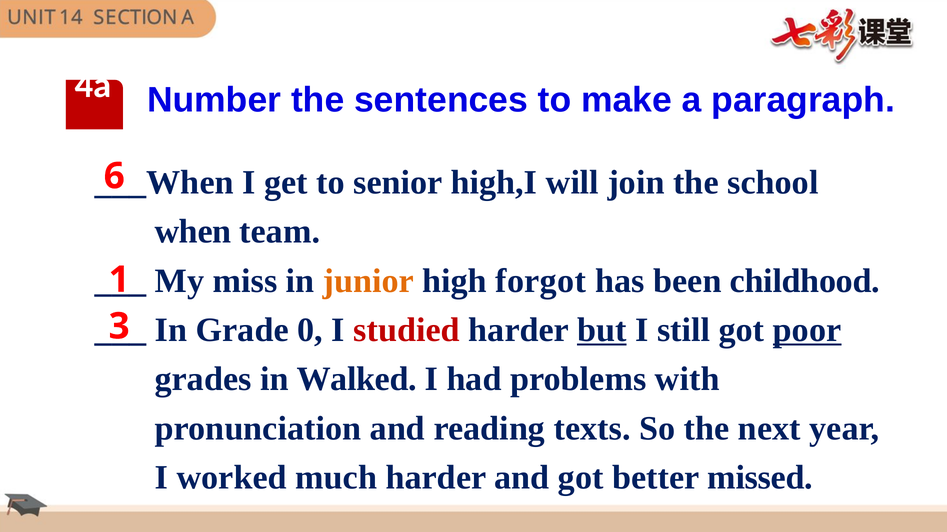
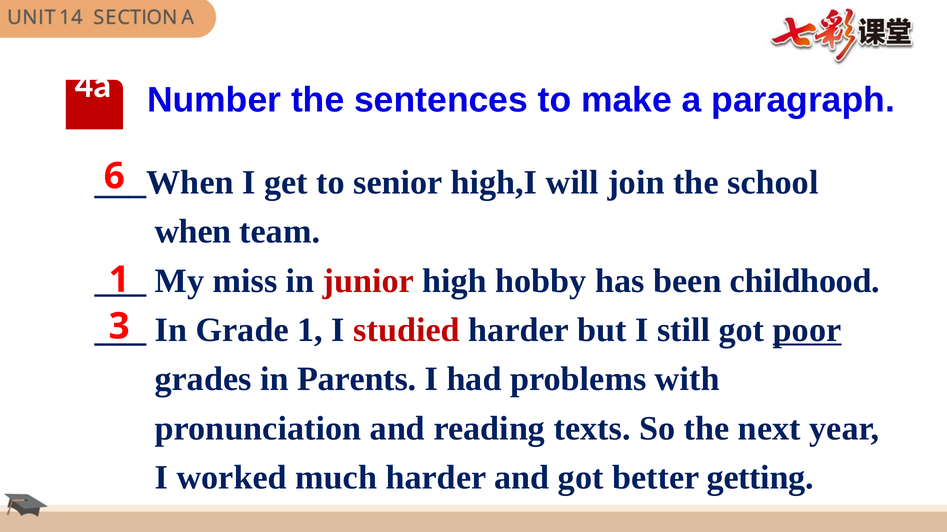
junior colour: orange -> red (369, 281)
forgot: forgot -> hobby (541, 281)
Grade 0: 0 -> 1 (310, 330)
but underline: present -> none (602, 330)
Walked: Walked -> Parents (357, 380)
missed: missed -> getting (760, 478)
